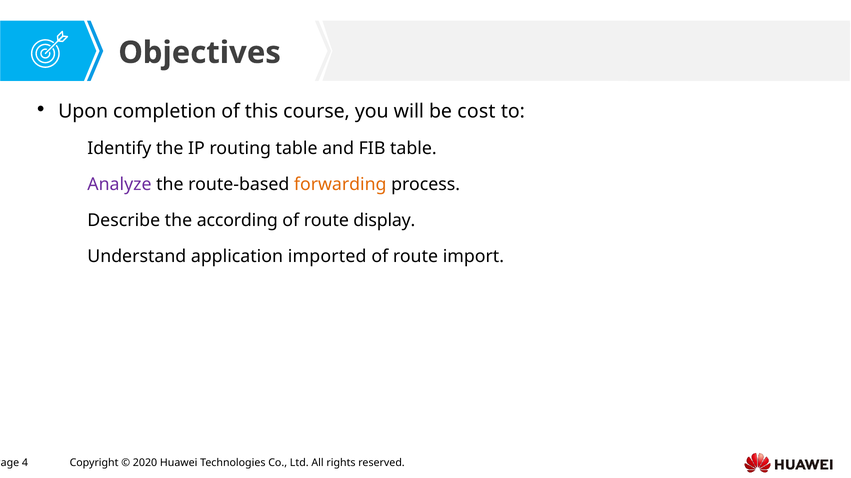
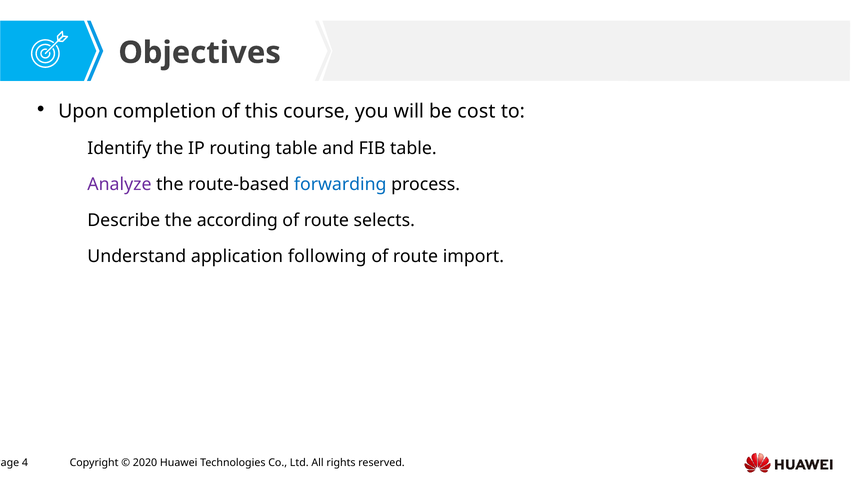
forwarding colour: orange -> blue (340, 185)
display: display -> selects (384, 221)
imported: imported -> following (327, 257)
